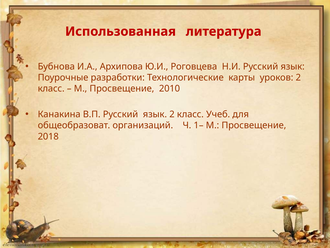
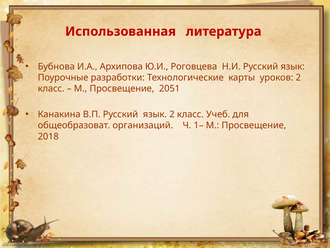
2010: 2010 -> 2051 (170, 88)
